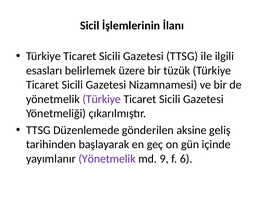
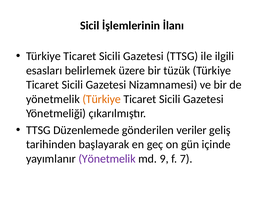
Türkiye colour: purple -> orange (102, 99)
aksine: aksine -> veriler (192, 130)
6: 6 -> 7 (186, 158)
